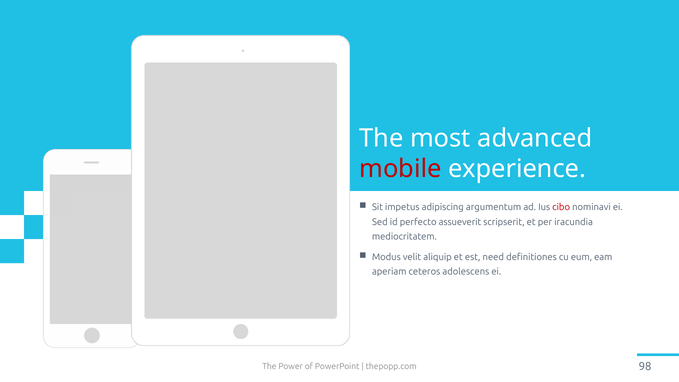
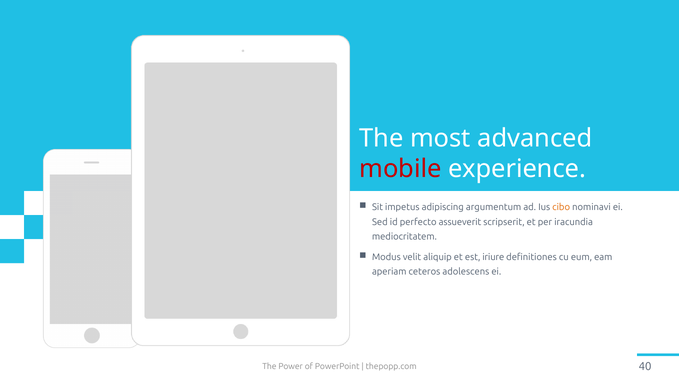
cibo colour: red -> orange (561, 207)
need: need -> iriure (493, 257)
98: 98 -> 40 (645, 366)
